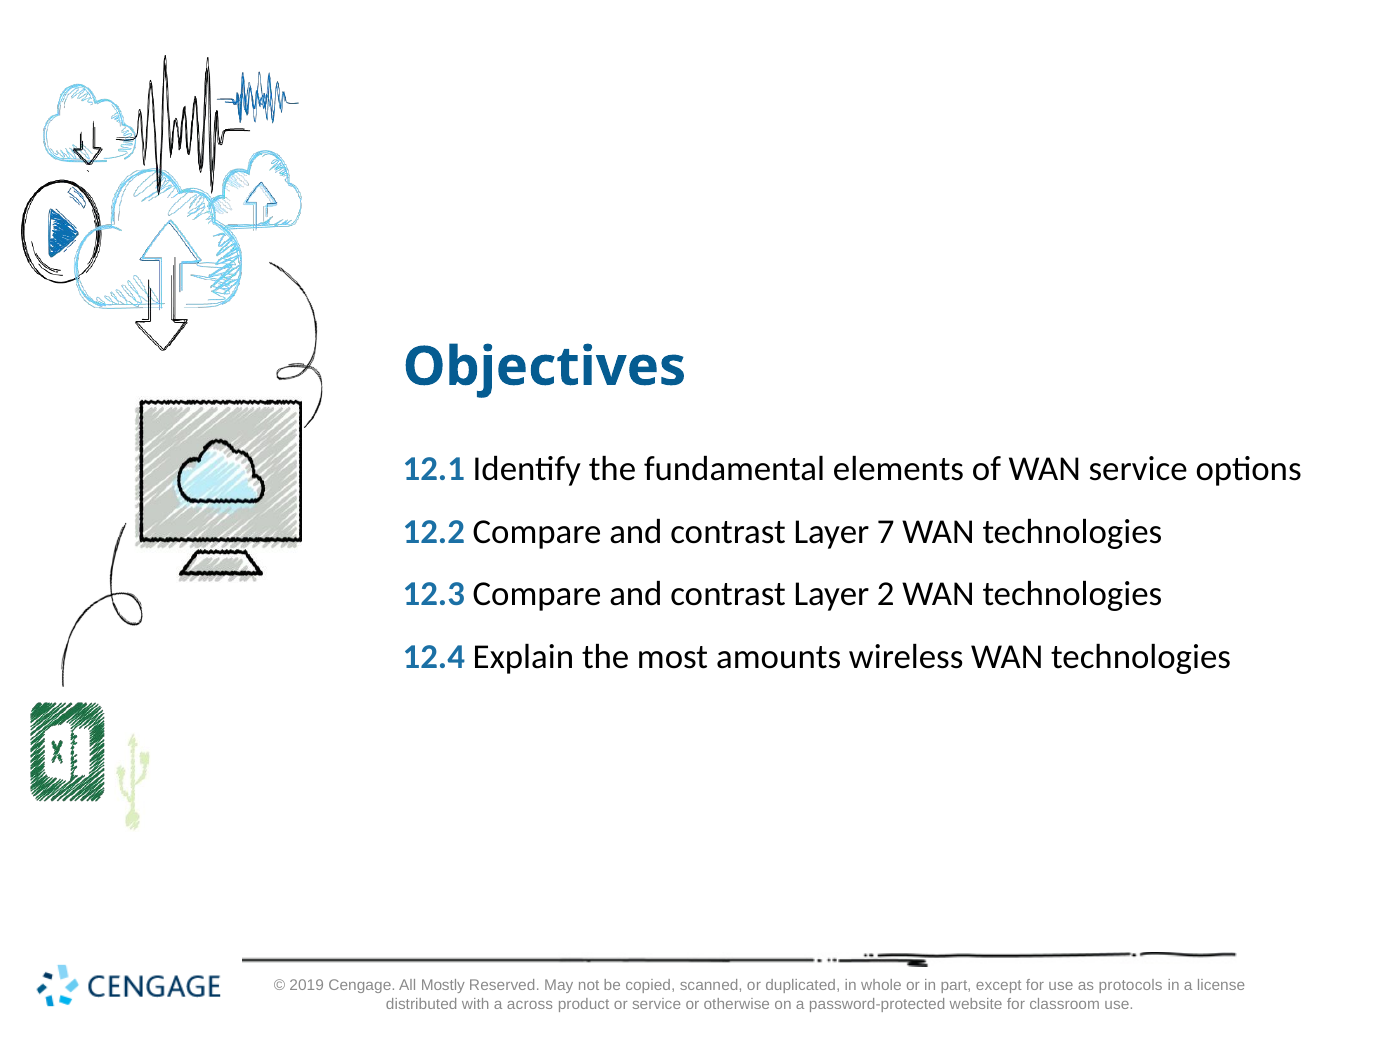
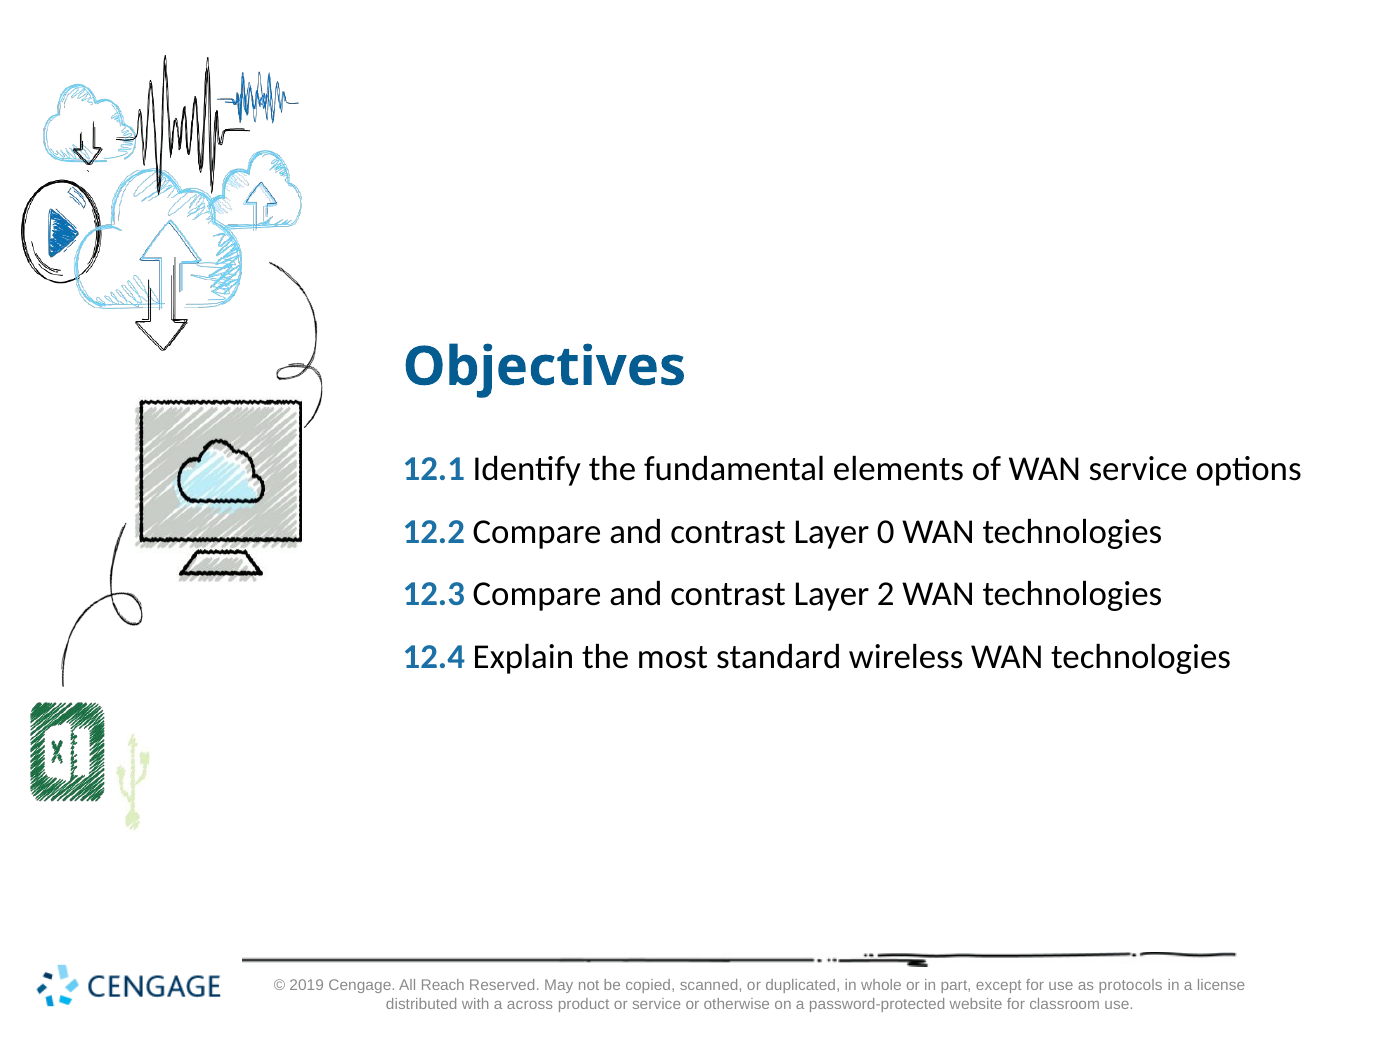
7: 7 -> 0 (886, 532)
amounts: amounts -> standard (779, 658)
Mostly: Mostly -> Reach (443, 986)
